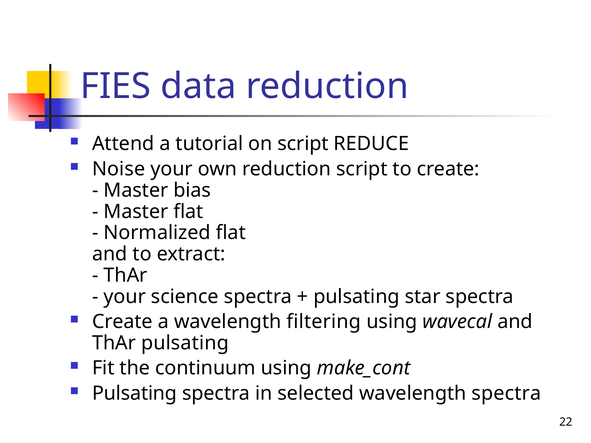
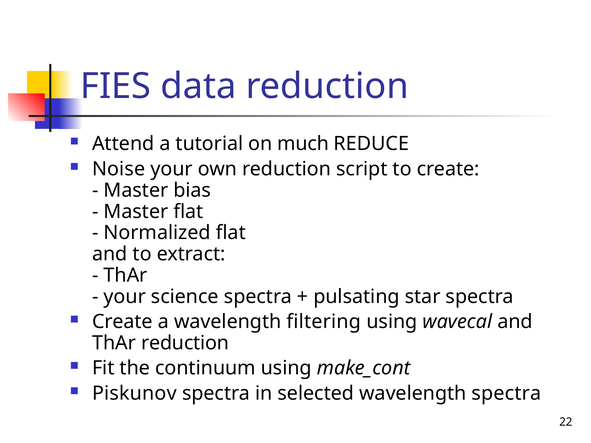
on script: script -> much (303, 144)
ThAr pulsating: pulsating -> reduction (185, 343)
Pulsating: Pulsating -> Piskunov (134, 394)
